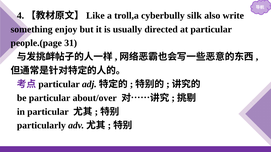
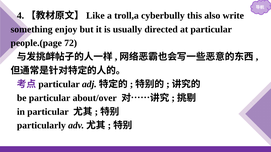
silk: silk -> this (195, 16)
31: 31 -> 72 (71, 43)
